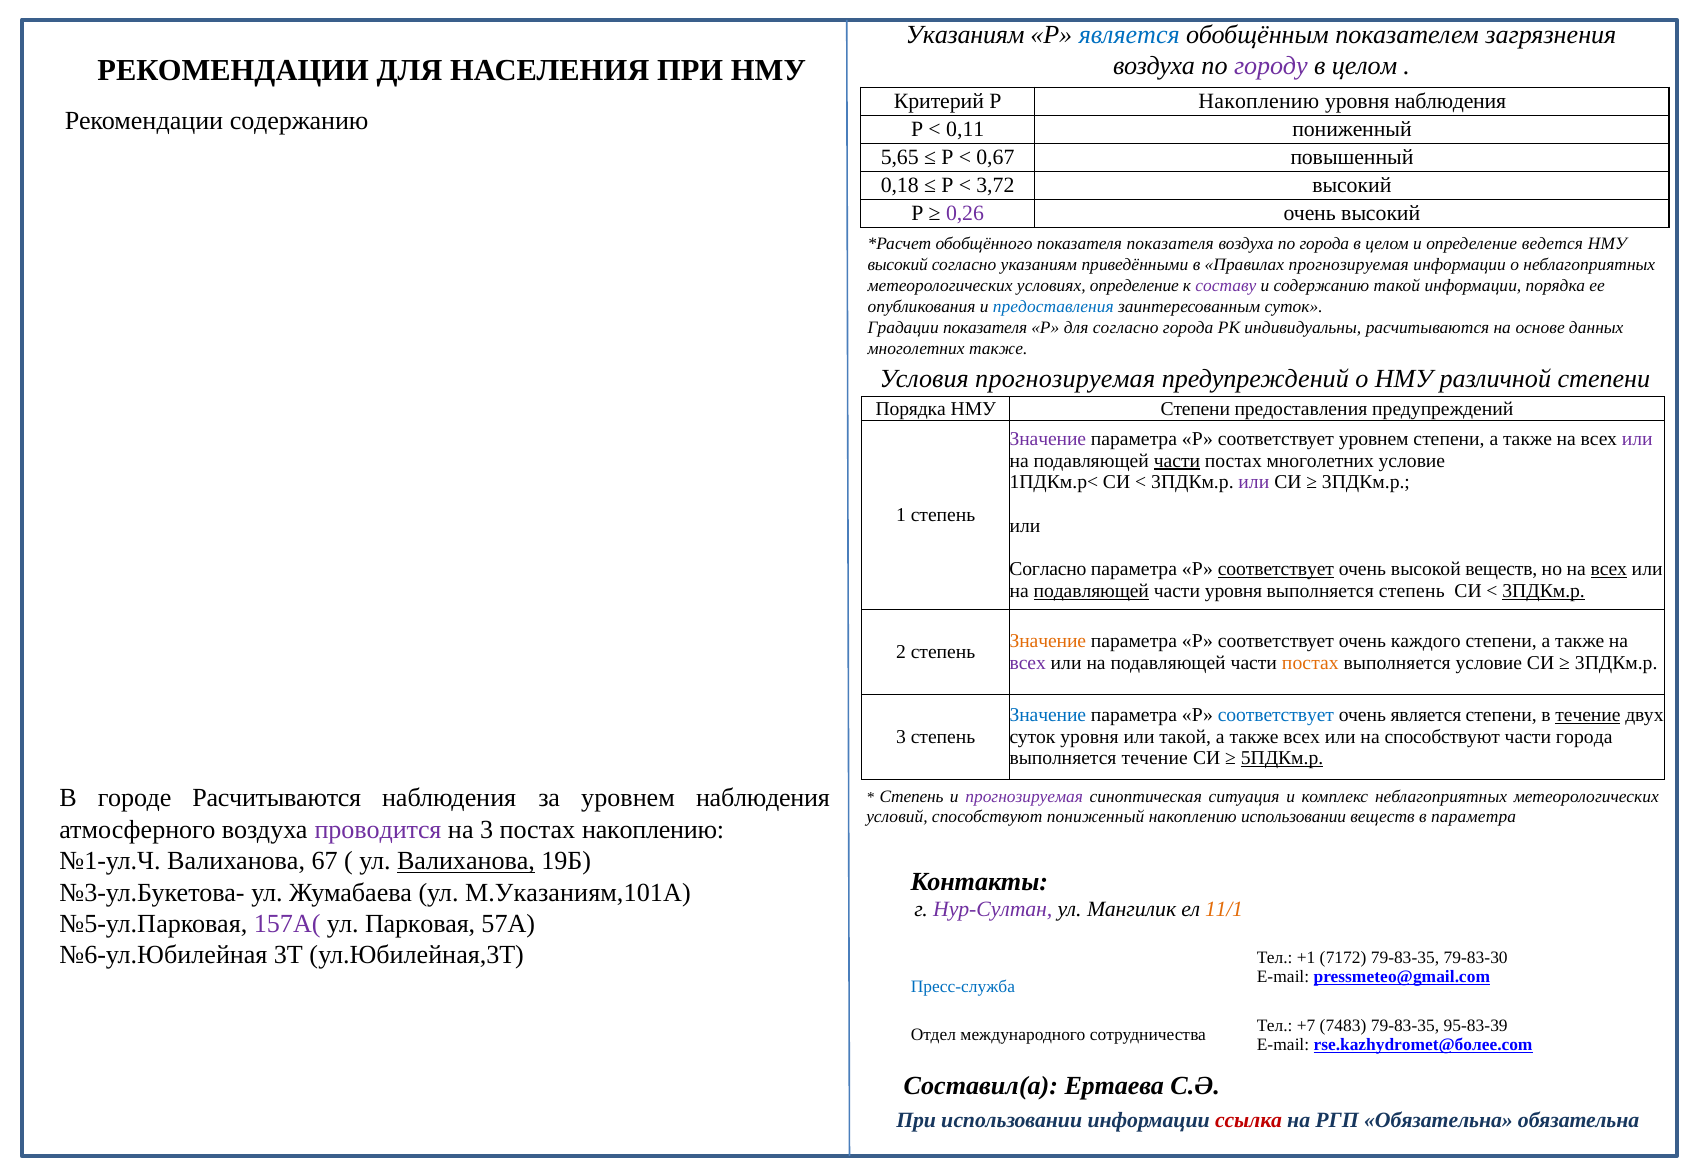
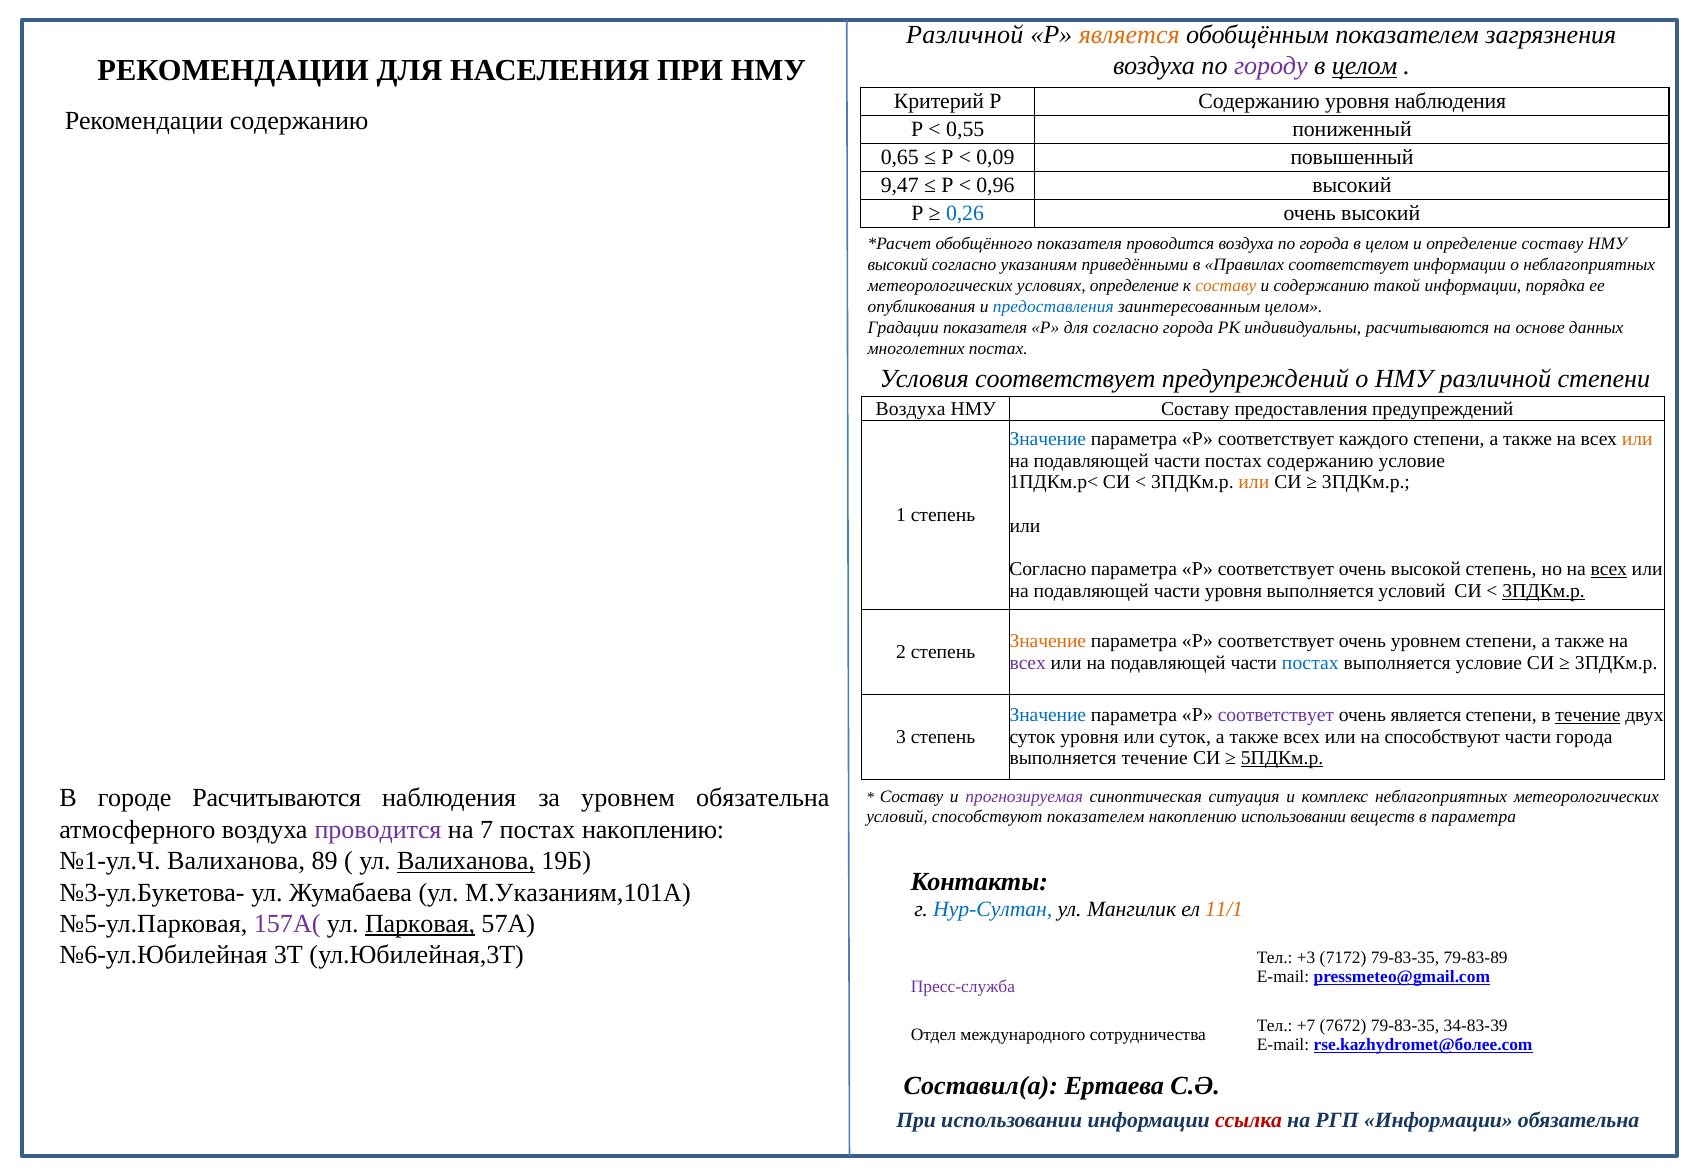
Указаниям: Указаниям -> Различной (965, 35)
является colour: blue -> orange (1129, 35)
целом underline: none -> present (1365, 66)
Р Накоплению: Накоплению -> Содержанию (1259, 101)
0,11: 0,11 -> 0,55 (965, 129)
5,65: 5,65 -> 0,65 (900, 157)
0,67: 0,67 -> 0,09 (995, 157)
0,18: 0,18 -> 9,47 (900, 185)
3,72: 3,72 -> 0,96 (995, 185)
0,26 colour: purple -> blue (965, 213)
показателя показателя: показателя -> проводится (1170, 244)
определение ведется: ведется -> составу (1552, 244)
Правилах прогнозируемая: прогнозируемая -> соответствует (1349, 265)
составу colour: purple -> orange (1226, 286)
заинтересованным суток: суток -> целом (1294, 307)
многолетних также: также -> постах (998, 348)
Условия прогнозируемая: прогнозируемая -> соответствует (1065, 379)
Порядка: Порядка -> Воздуха (911, 409)
НМУ Степени: Степени -> Составу (1195, 409)
Значение colour: purple -> blue (1048, 439)
соответствует уровнем: уровнем -> каждого (1374, 439)
или colour: purple -> orange (1637, 439)
части underline: present -> none (1177, 461)
постах многолетних: многолетних -> содержанию (1320, 461)
или colour: purple -> orange (1254, 482)
соответствует underline: present -> none (1276, 569)
высокой веществ: веществ -> степень (1501, 569)
подавляющей underline: present -> none (1091, 591)
выполняется степень: степень -> условий (1412, 591)
очень каждого: каждого -> уровнем (1426, 641)
постах colour: orange -> blue (1310, 663)
соответствует colour: blue -> purple (1276, 715)
или такой: такой -> суток (1185, 737)
уровнем наблюдения: наблюдения -> обязательна (763, 798)
Степень: Степень -> Составу (912, 796)
способствуют пониженный: пониженный -> показателем (1096, 817)
на 3: 3 -> 7 (487, 830)
67: 67 -> 89 (325, 861)
Нур-Султан colour: purple -> blue (993, 909)
Парковая underline: none -> present (420, 924)
+1: +1 -> +3 (1306, 958)
79-83-30: 79-83-30 -> 79-83-89 (1476, 958)
Пресс-служба colour: blue -> purple (963, 987)
7483: 7483 -> 7672 (1343, 1025)
95-83-39: 95-83-39 -> 34-83-39 (1476, 1025)
РГП Обязательна: Обязательна -> Информации (1438, 1120)
